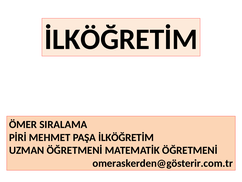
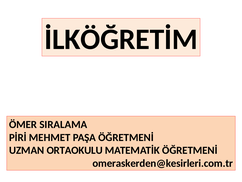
PAŞA İLKÖĞRETİM: İLKÖĞRETİM -> ÖĞRETMENİ (126, 137)
UZMAN ÖĞRETMENİ: ÖĞRETMENİ -> ORTAOKULU (75, 150)
omeraskerden@gösterir.com.tr: omeraskerden@gösterir.com.tr -> omeraskerden@kesirleri.com.tr (163, 163)
